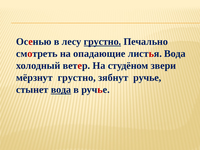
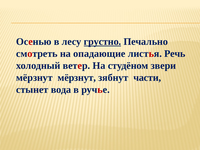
листья Вода: Вода -> Речь (175, 54)
мёрзнут грустно: грустно -> мёрзнут (77, 78)
зябнут ручье: ручье -> части (147, 78)
вода underline: present -> none (61, 90)
